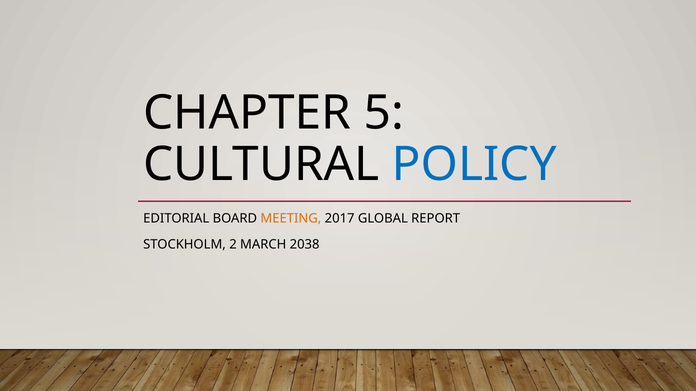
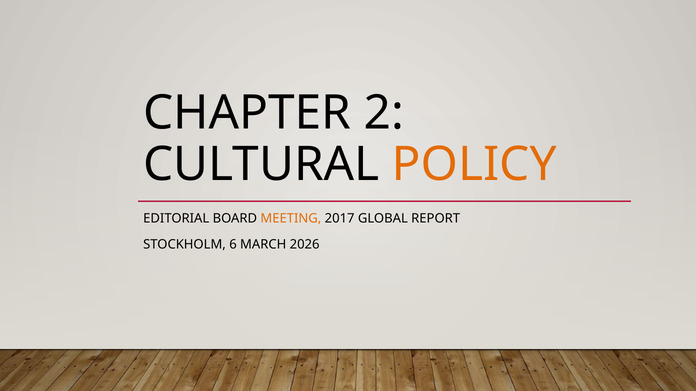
5: 5 -> 2 (384, 113)
POLICY colour: blue -> orange (474, 165)
2: 2 -> 6 (233, 245)
2038: 2038 -> 2026 (305, 245)
